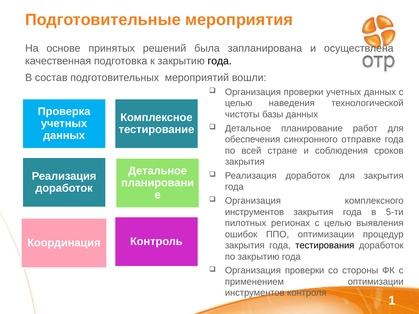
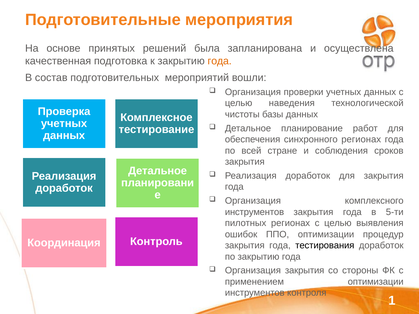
года colour: black -> orange (220, 61)
синхронного отправке: отправке -> регионах (361, 140)
проверки: проверки -> закрытия (305, 271)
